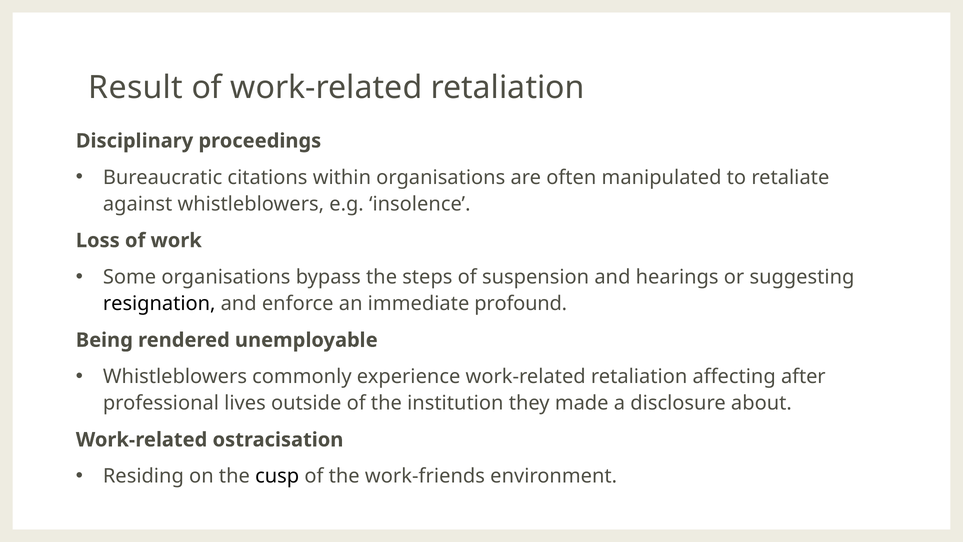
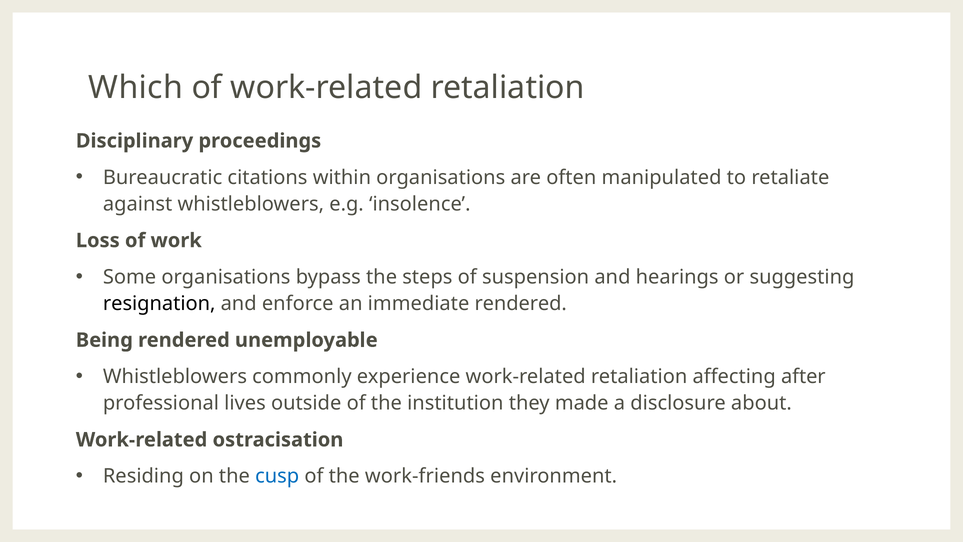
Result: Result -> Which (136, 88)
immediate profound: profound -> rendered (521, 303)
cusp colour: black -> blue (277, 476)
